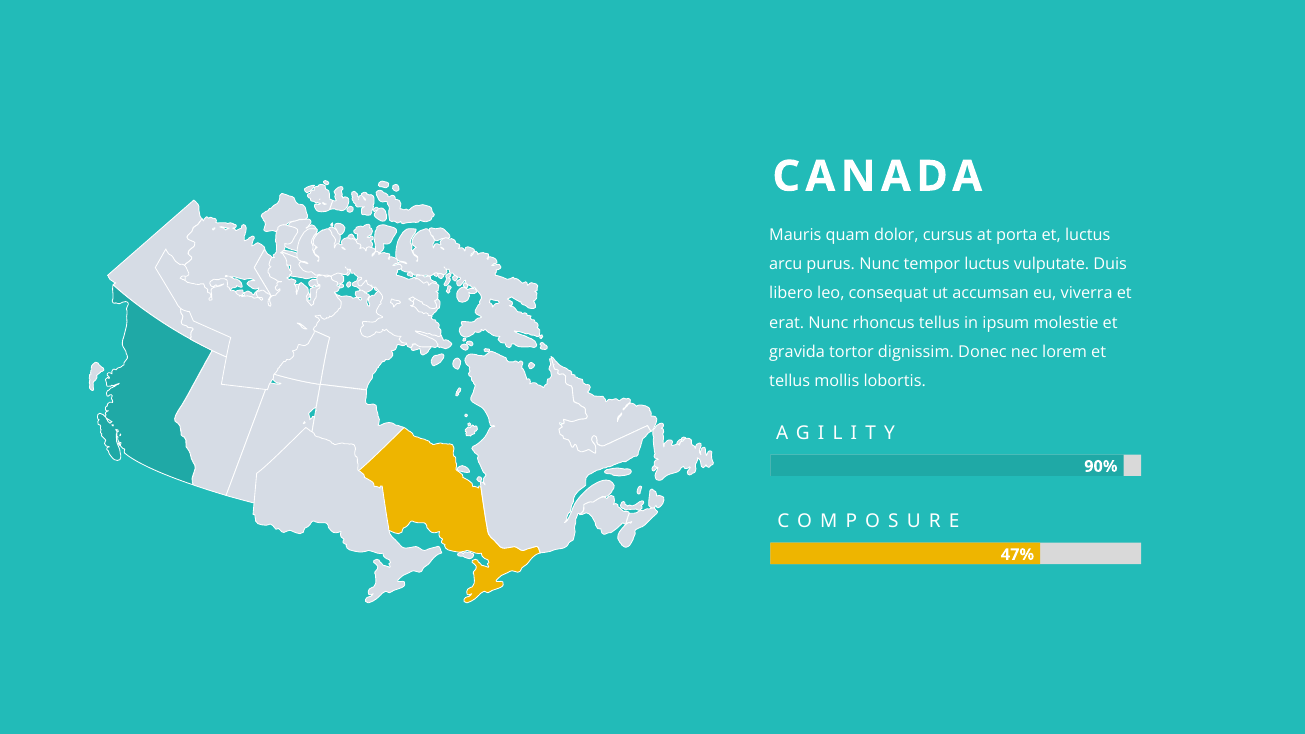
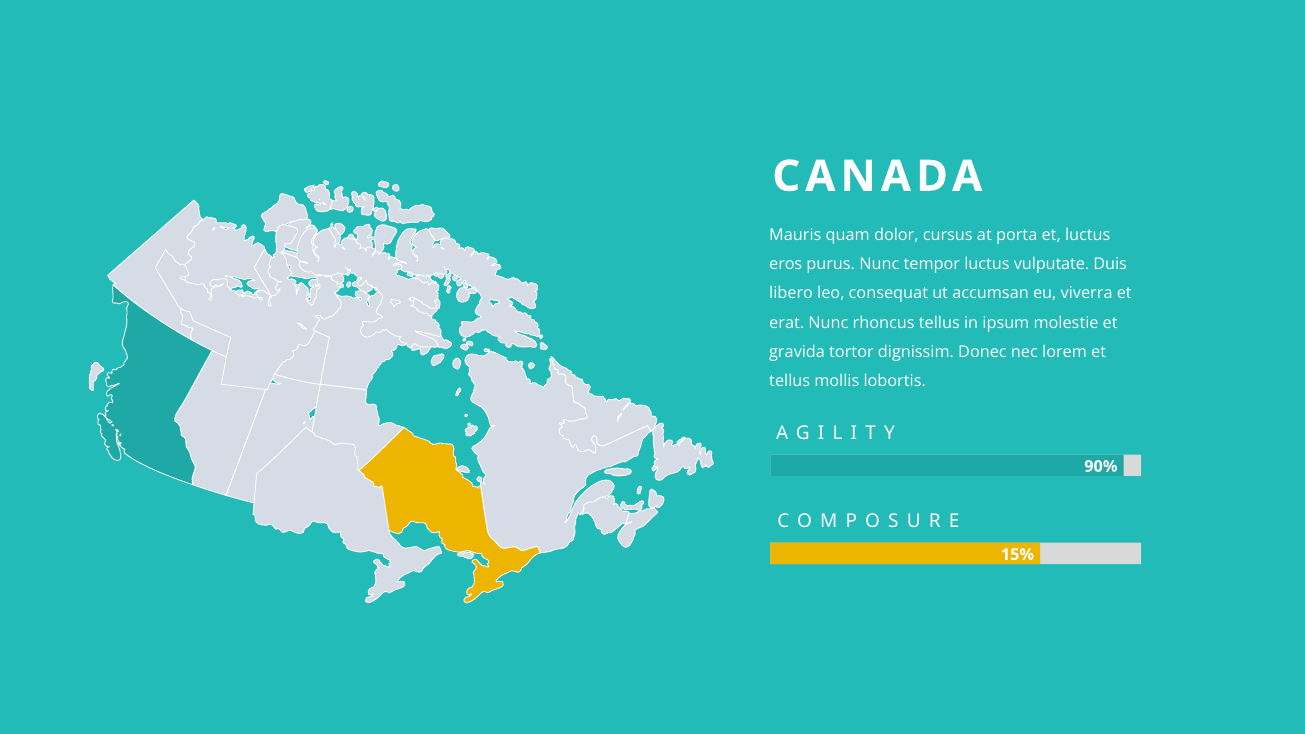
arcu: arcu -> eros (786, 264)
47%: 47% -> 15% (1017, 555)
